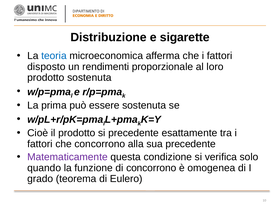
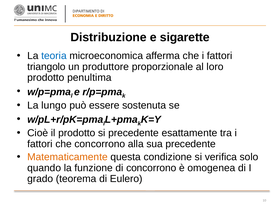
disposto: disposto -> triangolo (46, 67)
rendimenti: rendimenti -> produttore (106, 67)
prodotto sostenuta: sostenuta -> penultima (89, 78)
prima: prima -> lungo (54, 105)
Matematicamente colour: purple -> orange (67, 157)
